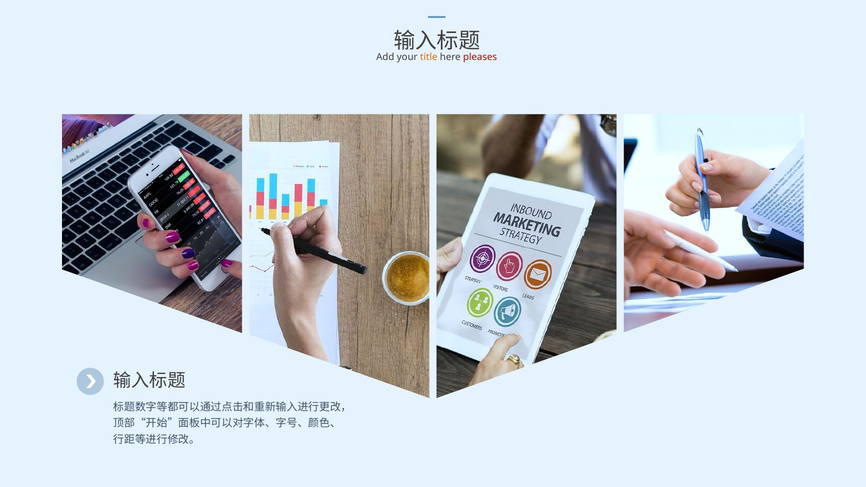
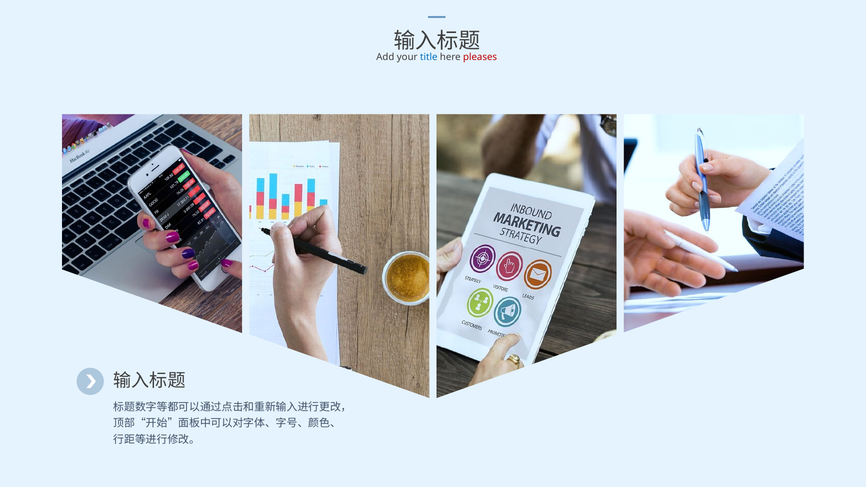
title colour: orange -> blue (429, 57)
